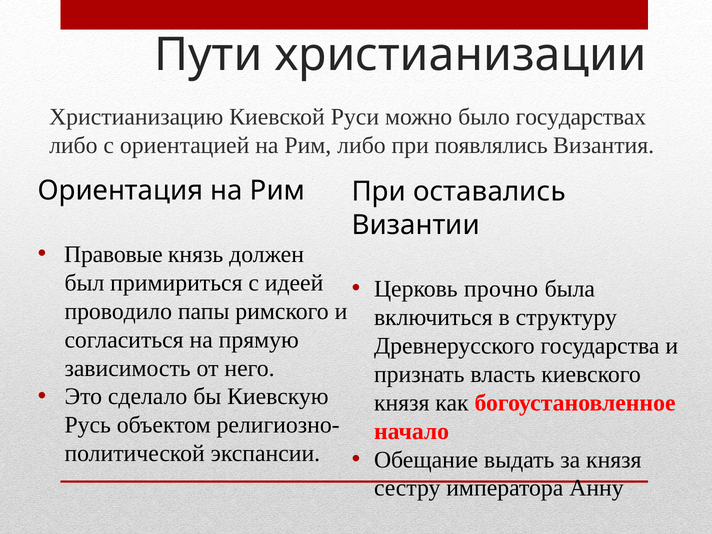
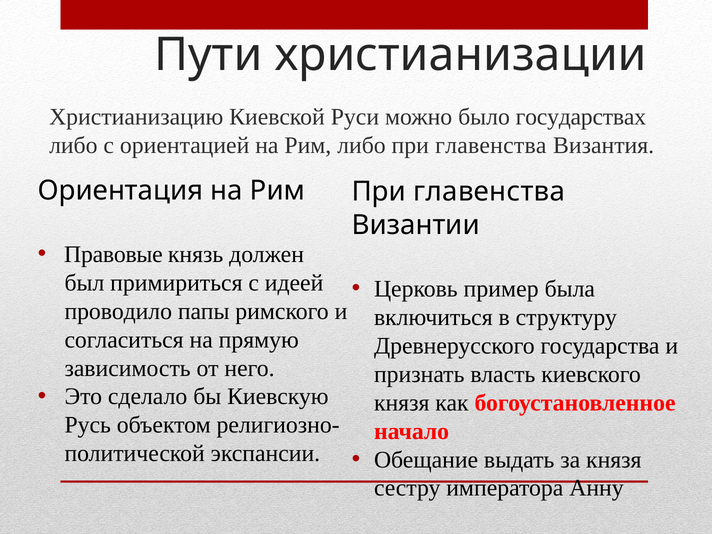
либо при появлялись: появлялись -> главенства (491, 145)
оставались: оставались -> главенства (489, 192)
прочно: прочно -> пример (501, 289)
